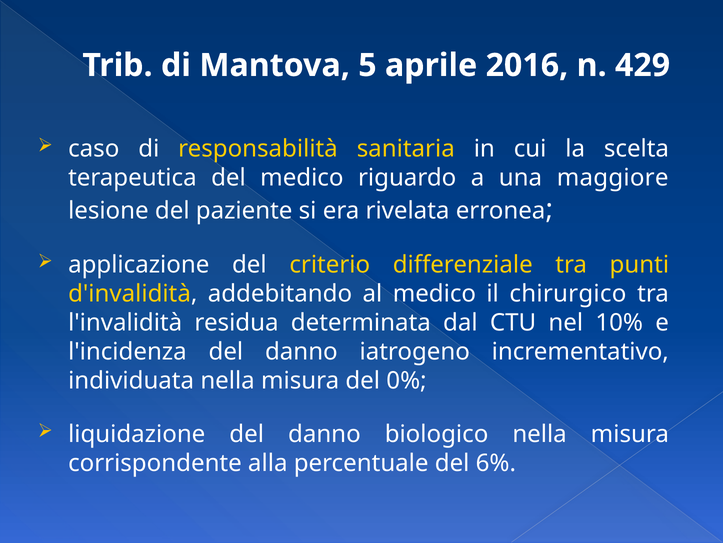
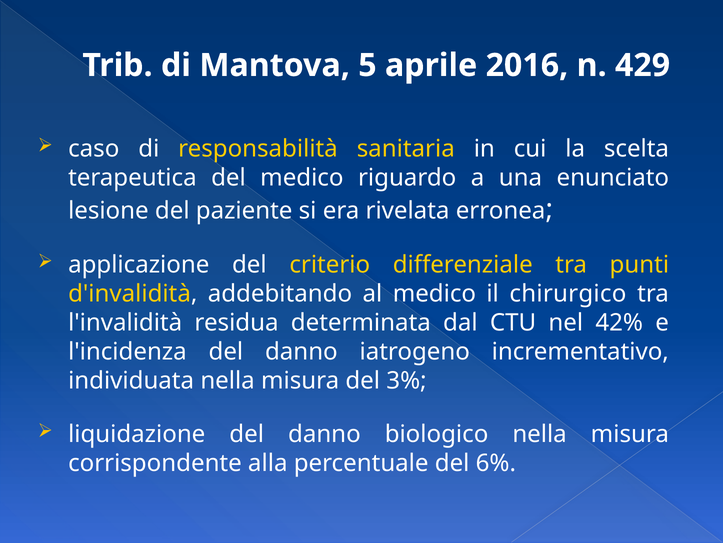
maggiore: maggiore -> enunciato (613, 177)
10%: 10% -> 42% (619, 322)
0%: 0% -> 3% (406, 380)
